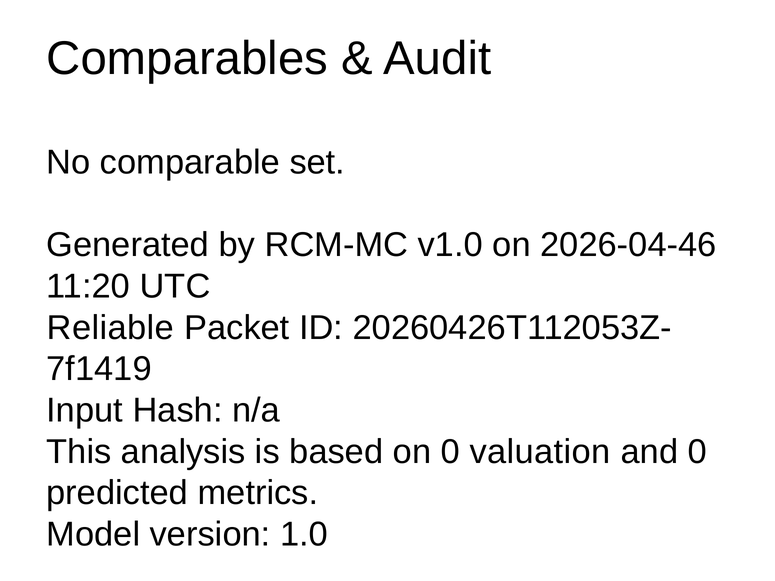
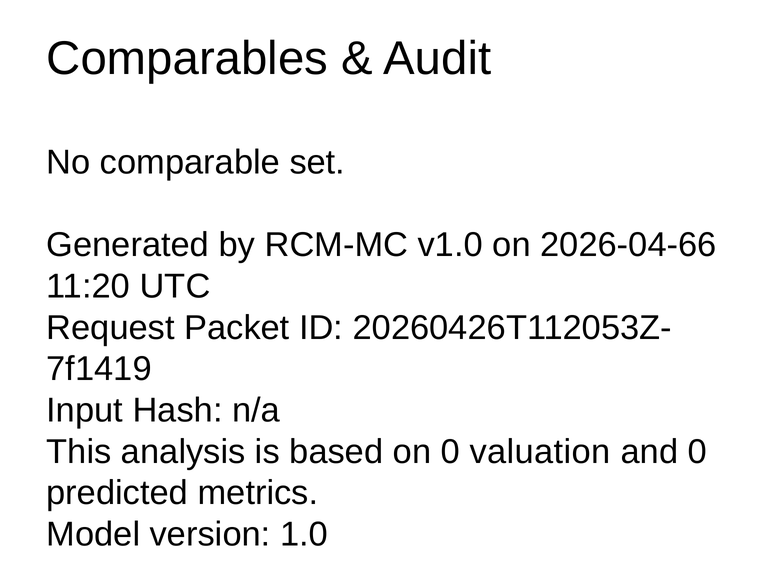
2026-04-46: 2026-04-46 -> 2026-04-66 (628, 245)
Reliable: Reliable -> Request (110, 328)
